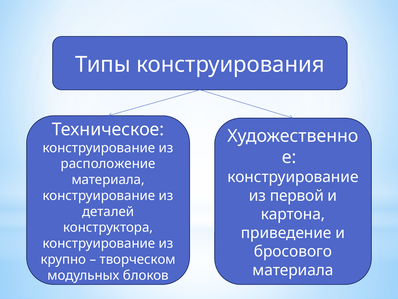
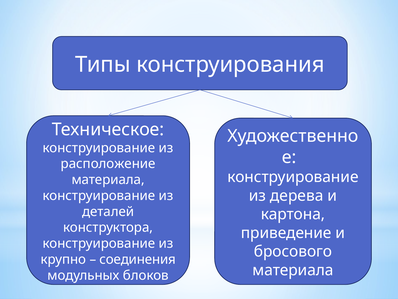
первой: первой -> дерева (297, 195)
творческом: творческом -> соединения (138, 259)
